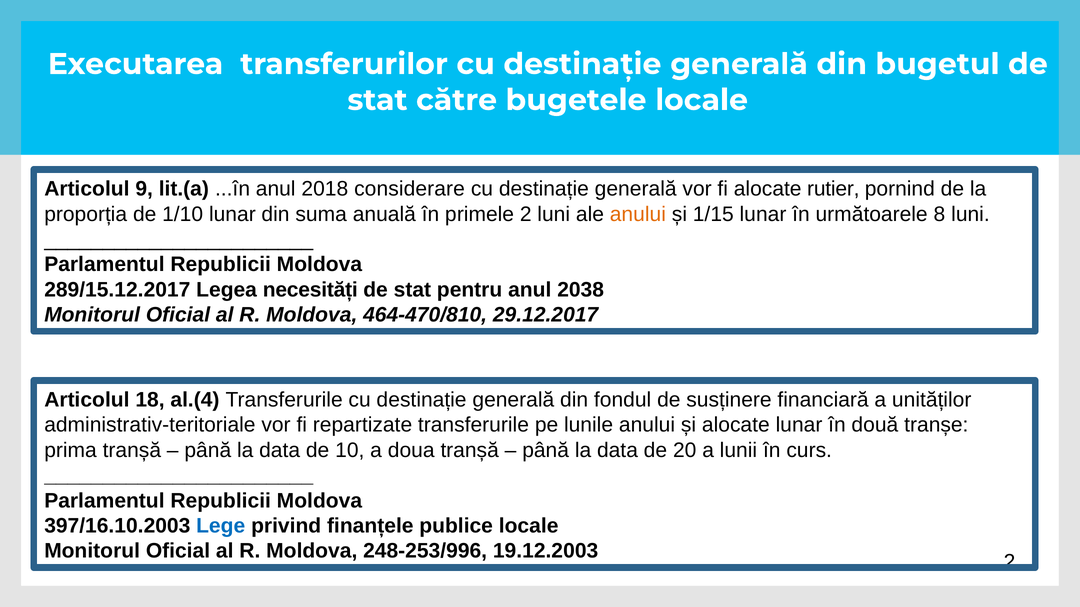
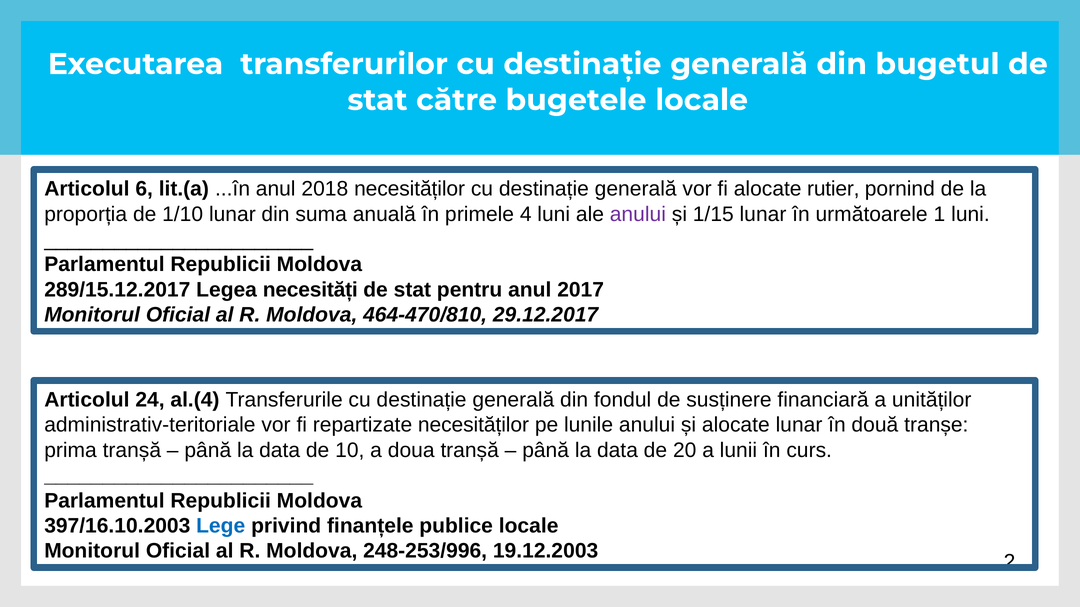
9: 9 -> 6 (144, 189)
2018 considerare: considerare -> necesităților (410, 189)
primele 2: 2 -> 4 (526, 214)
anului colour: orange -> purple (638, 214)
8: 8 -> 1 (939, 214)
2038: 2038 -> 2017 (581, 290)
18: 18 -> 24 (150, 400)
repartizate transferurile: transferurile -> necesităților (473, 425)
